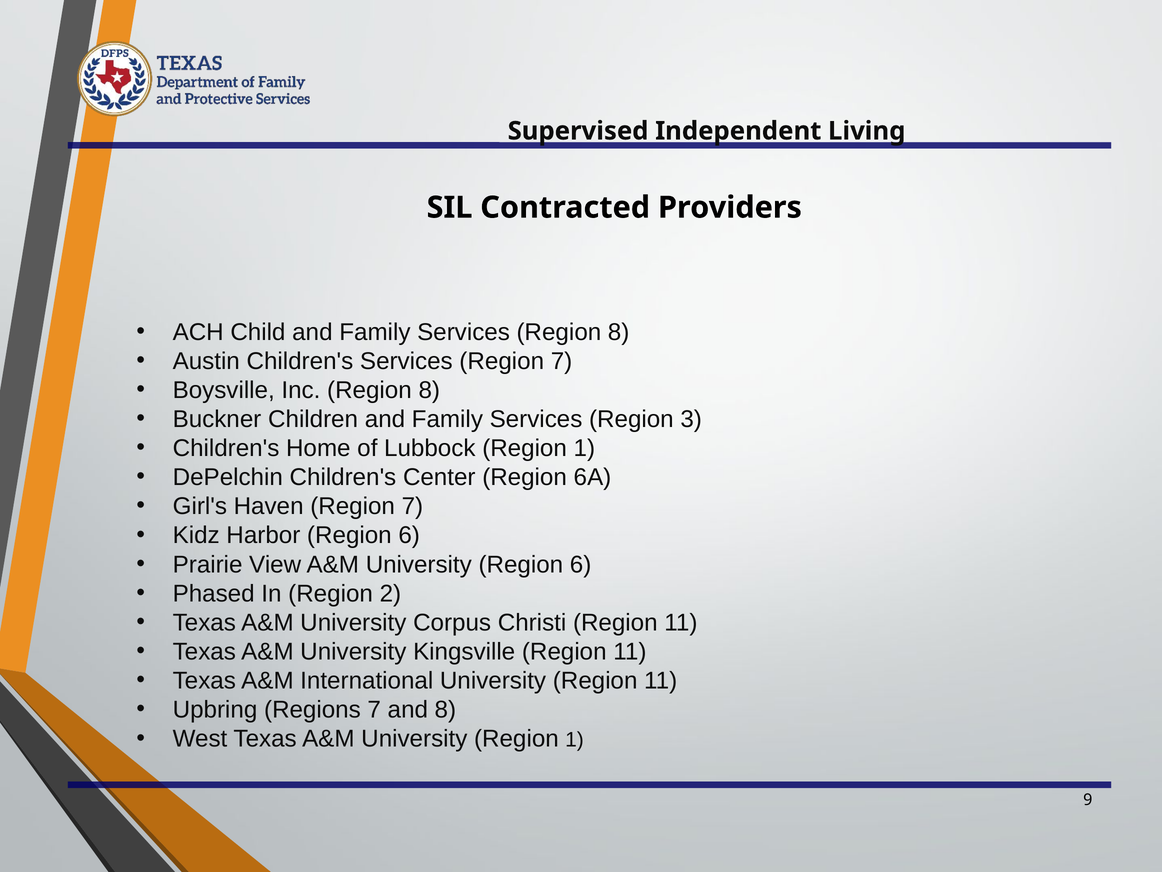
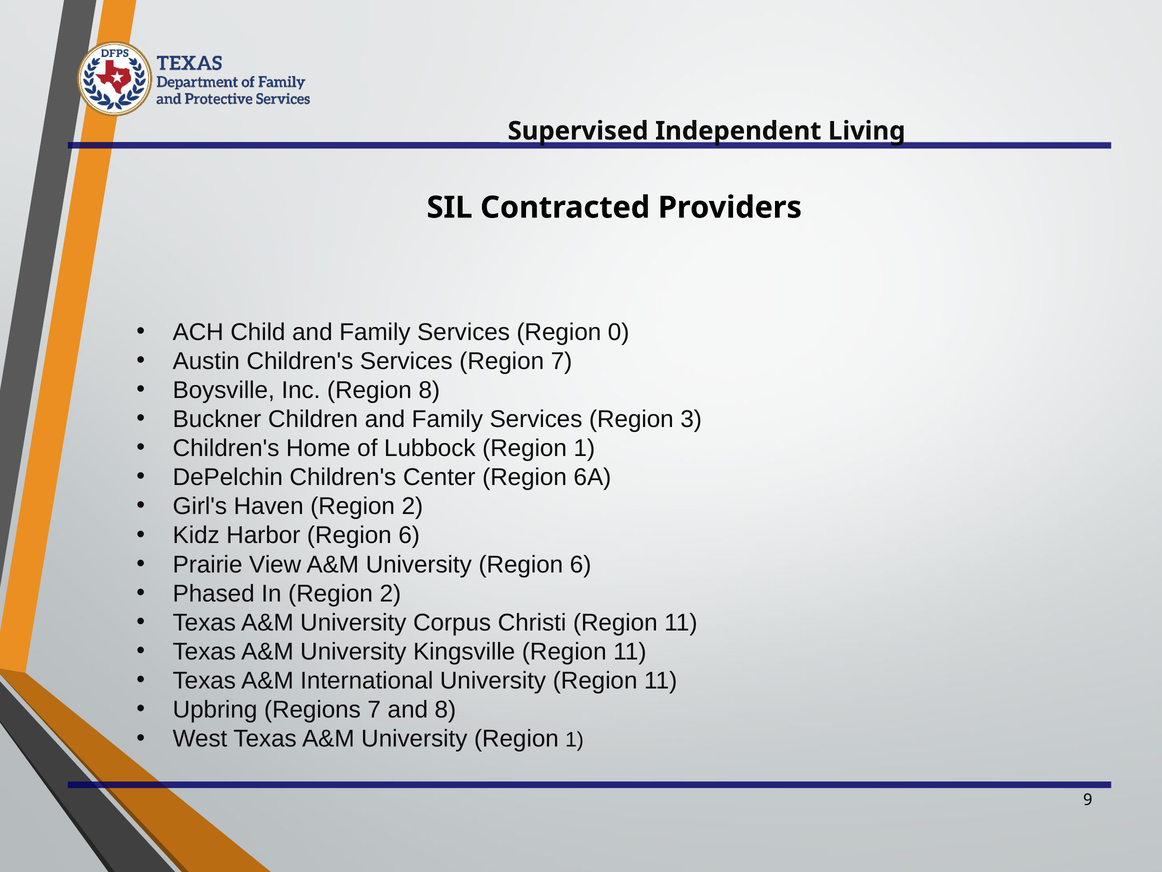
Services Region 8: 8 -> 0 (619, 332)
Haven Region 7: 7 -> 2 (412, 506)
